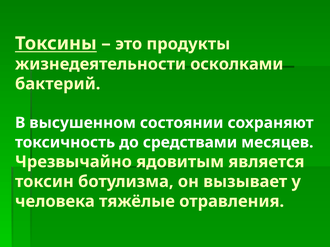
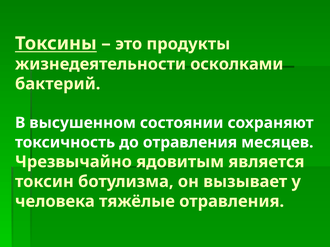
до средствами: средствами -> отравления (190, 143)
